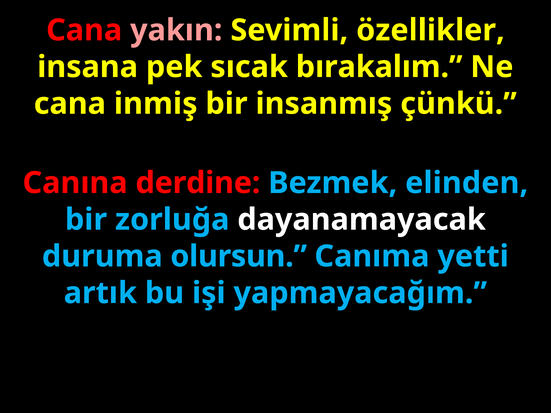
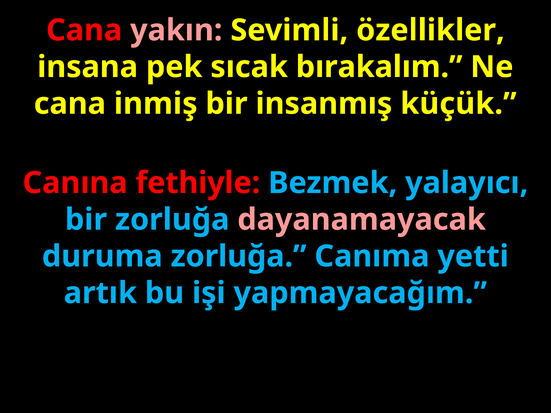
çünkü: çünkü -> küçük (458, 104)
derdine: derdine -> fethiyle (198, 183)
elinden: elinden -> yalayıcı (467, 183)
dayanamayacak colour: white -> pink (362, 220)
duruma olursun: olursun -> zorluğa (239, 256)
